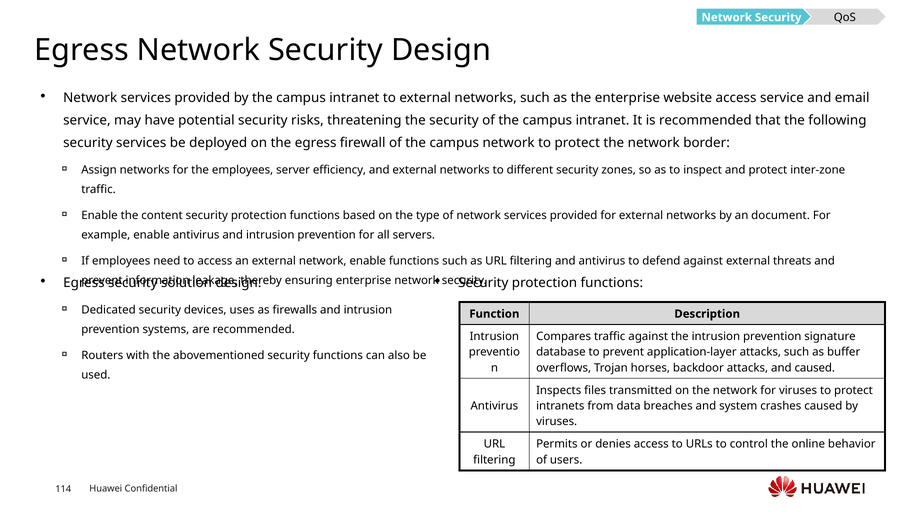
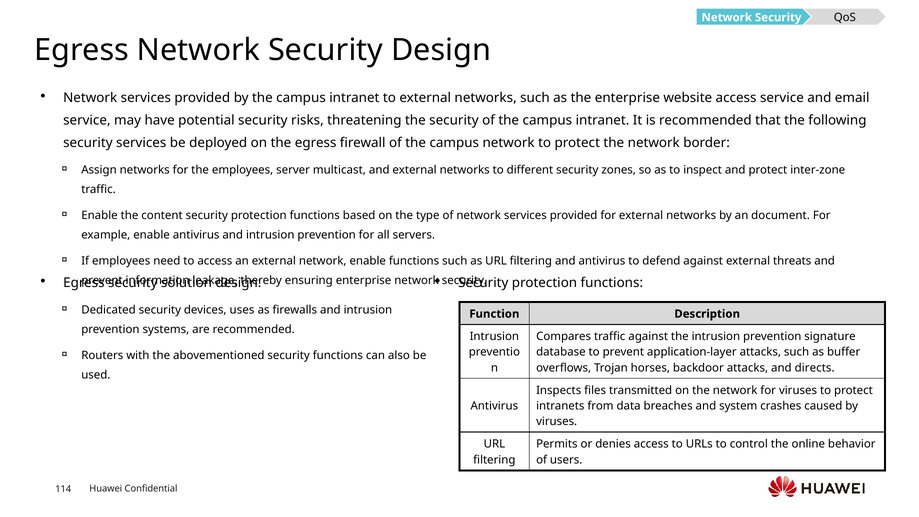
efficiency: efficiency -> multicast (339, 170)
and caused: caused -> directs (815, 368)
